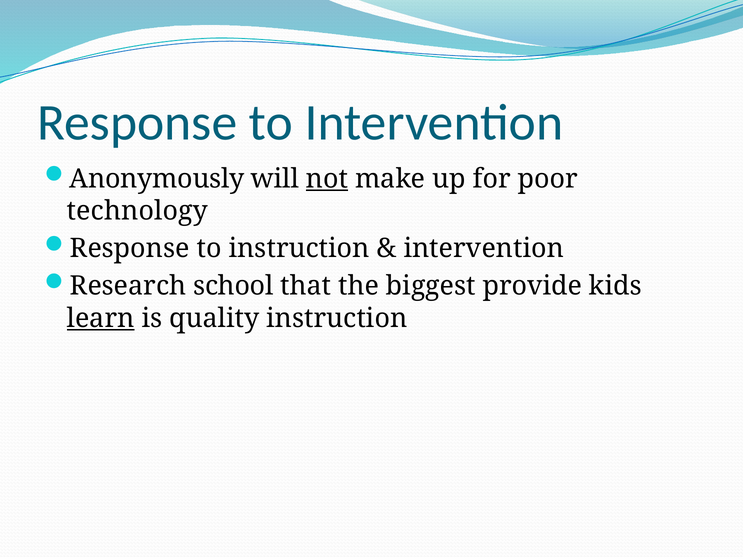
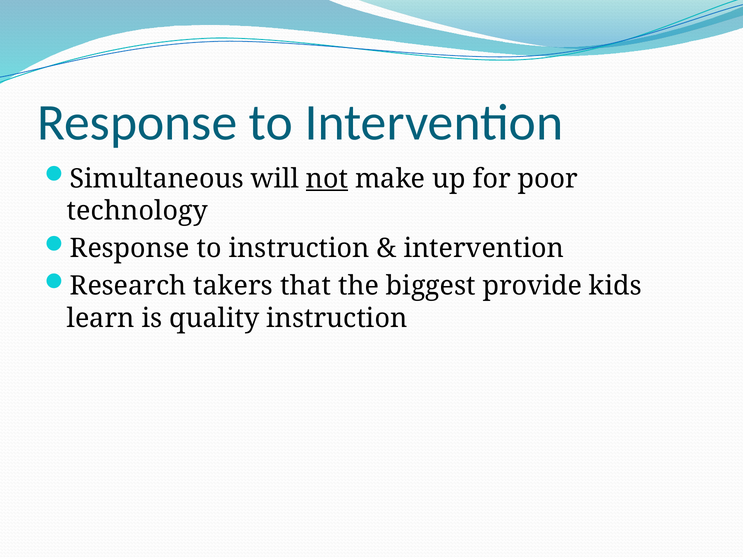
Anonymously: Anonymously -> Simultaneous (157, 179)
school: school -> takers (233, 286)
learn underline: present -> none (101, 318)
